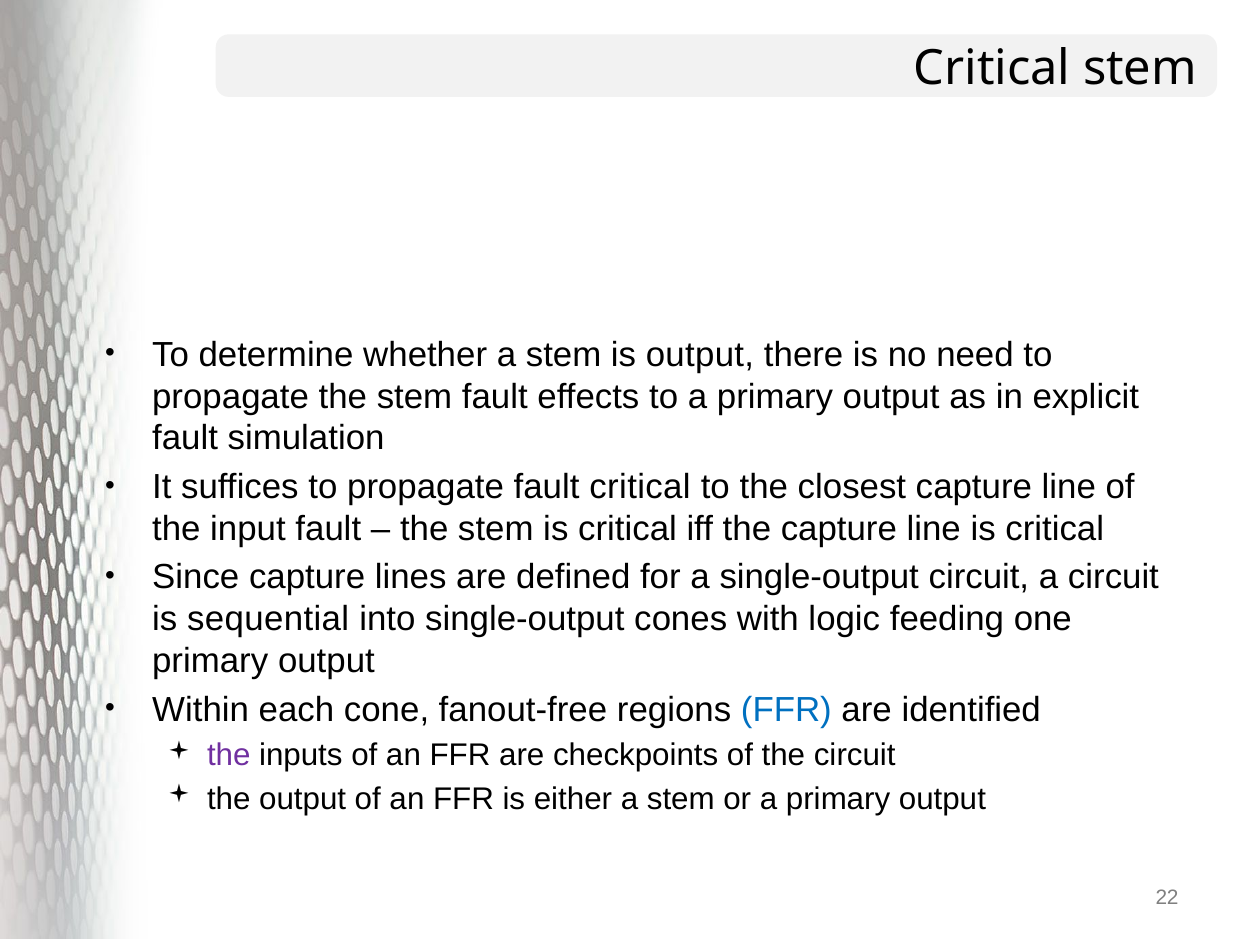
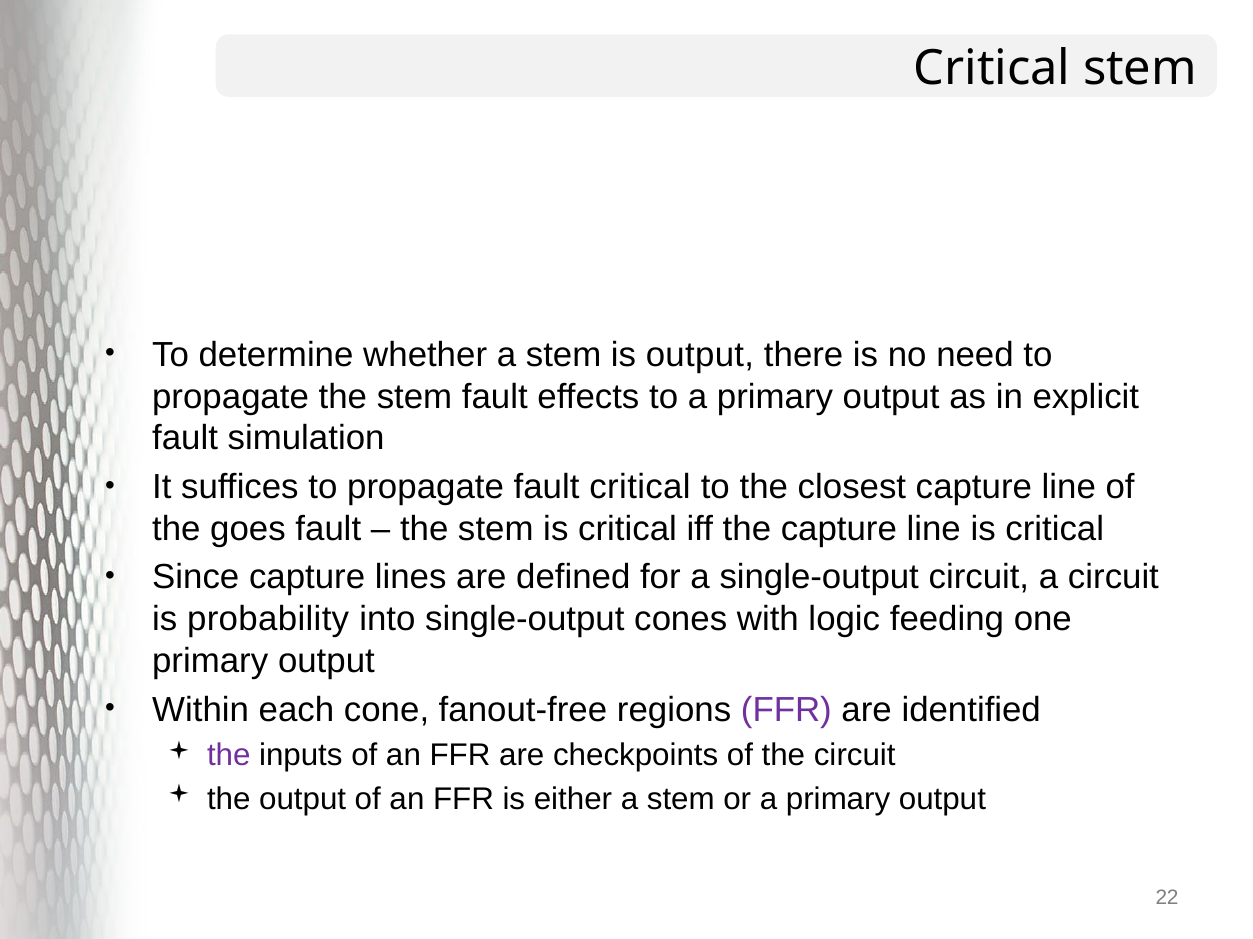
input: input -> goes (248, 529)
sequential: sequential -> probability (268, 620)
FFR colour: blue -> purple (786, 710)
